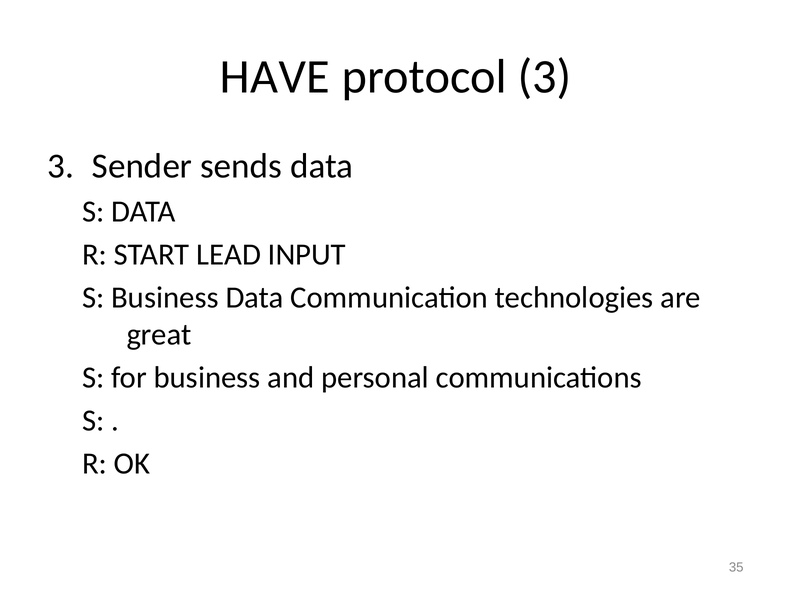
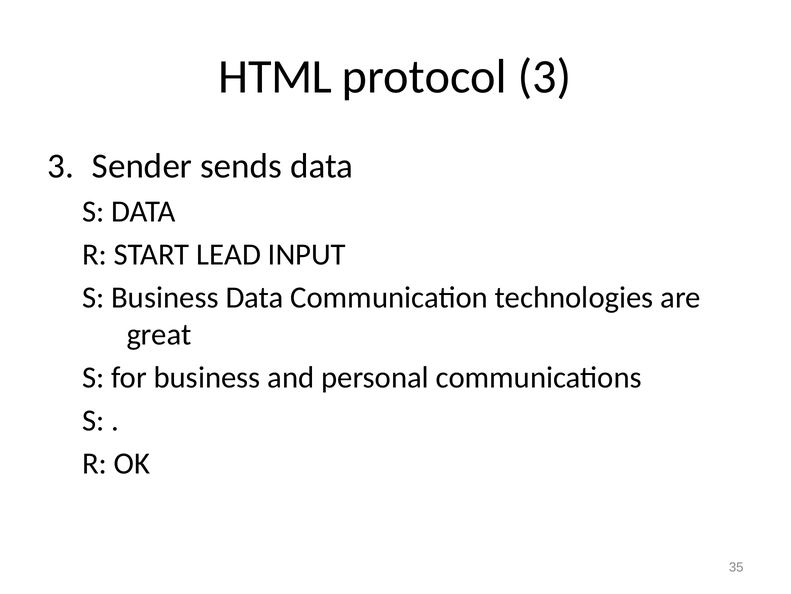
HAVE: HAVE -> HTML (275, 77)
